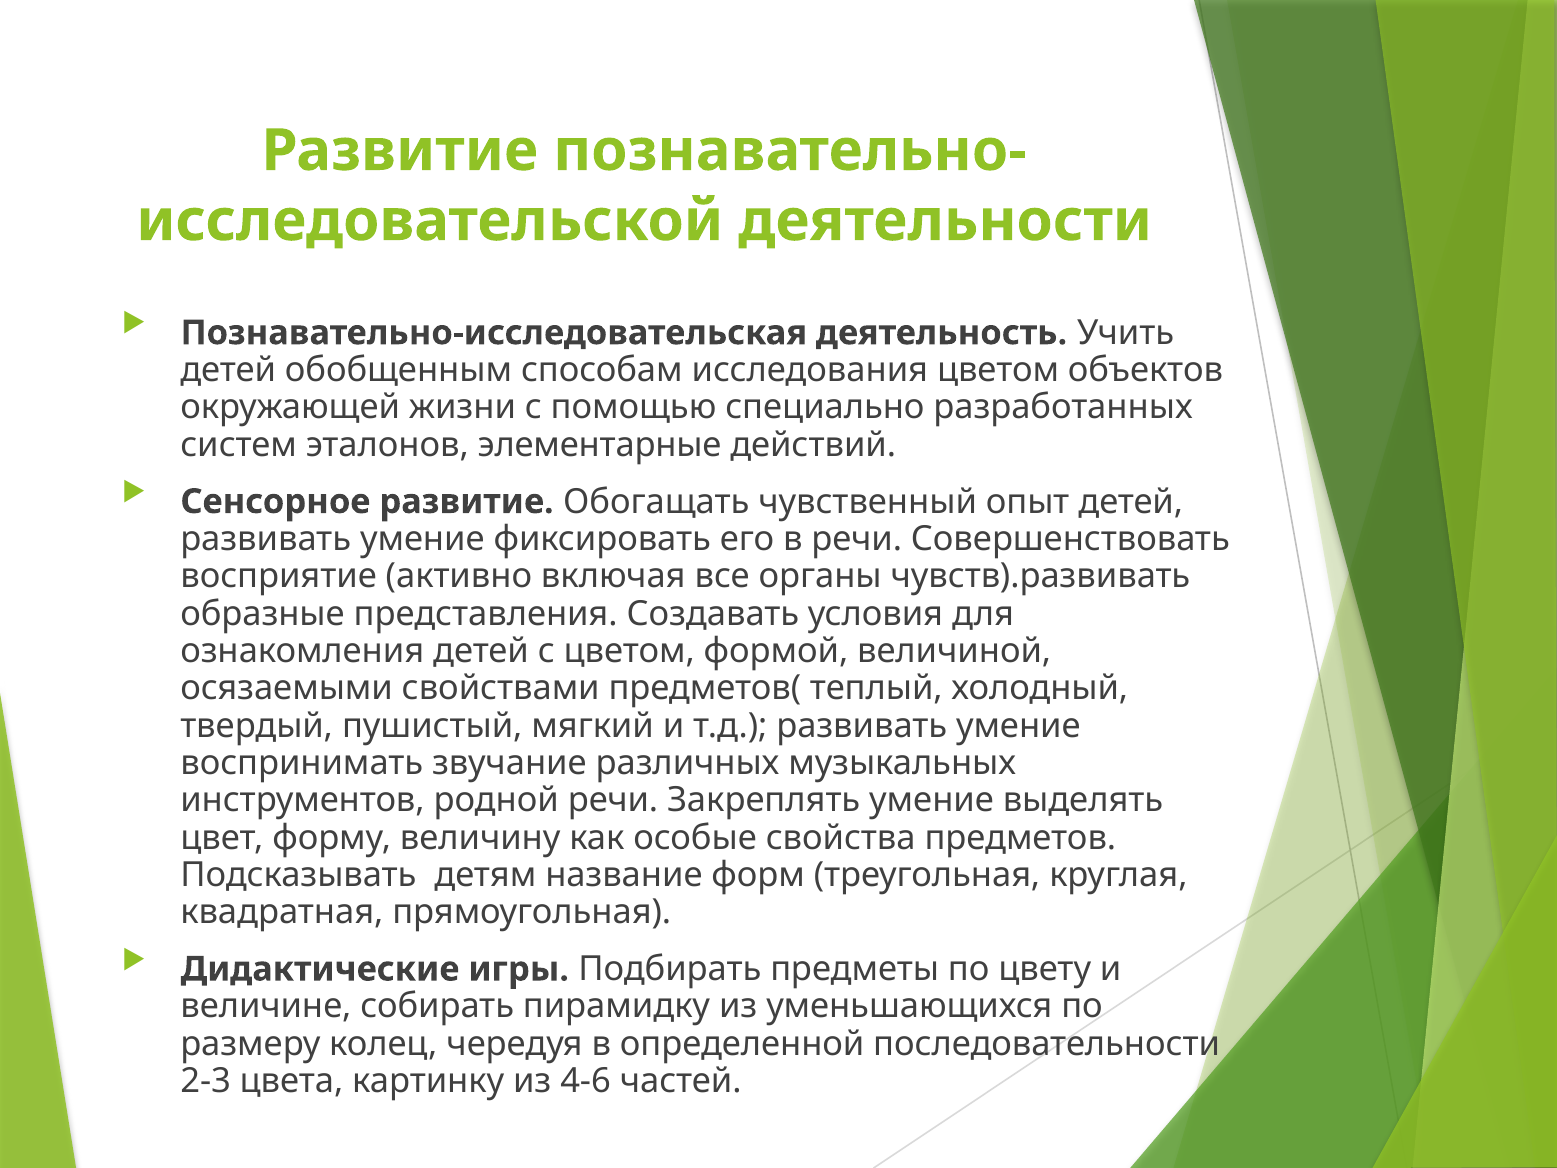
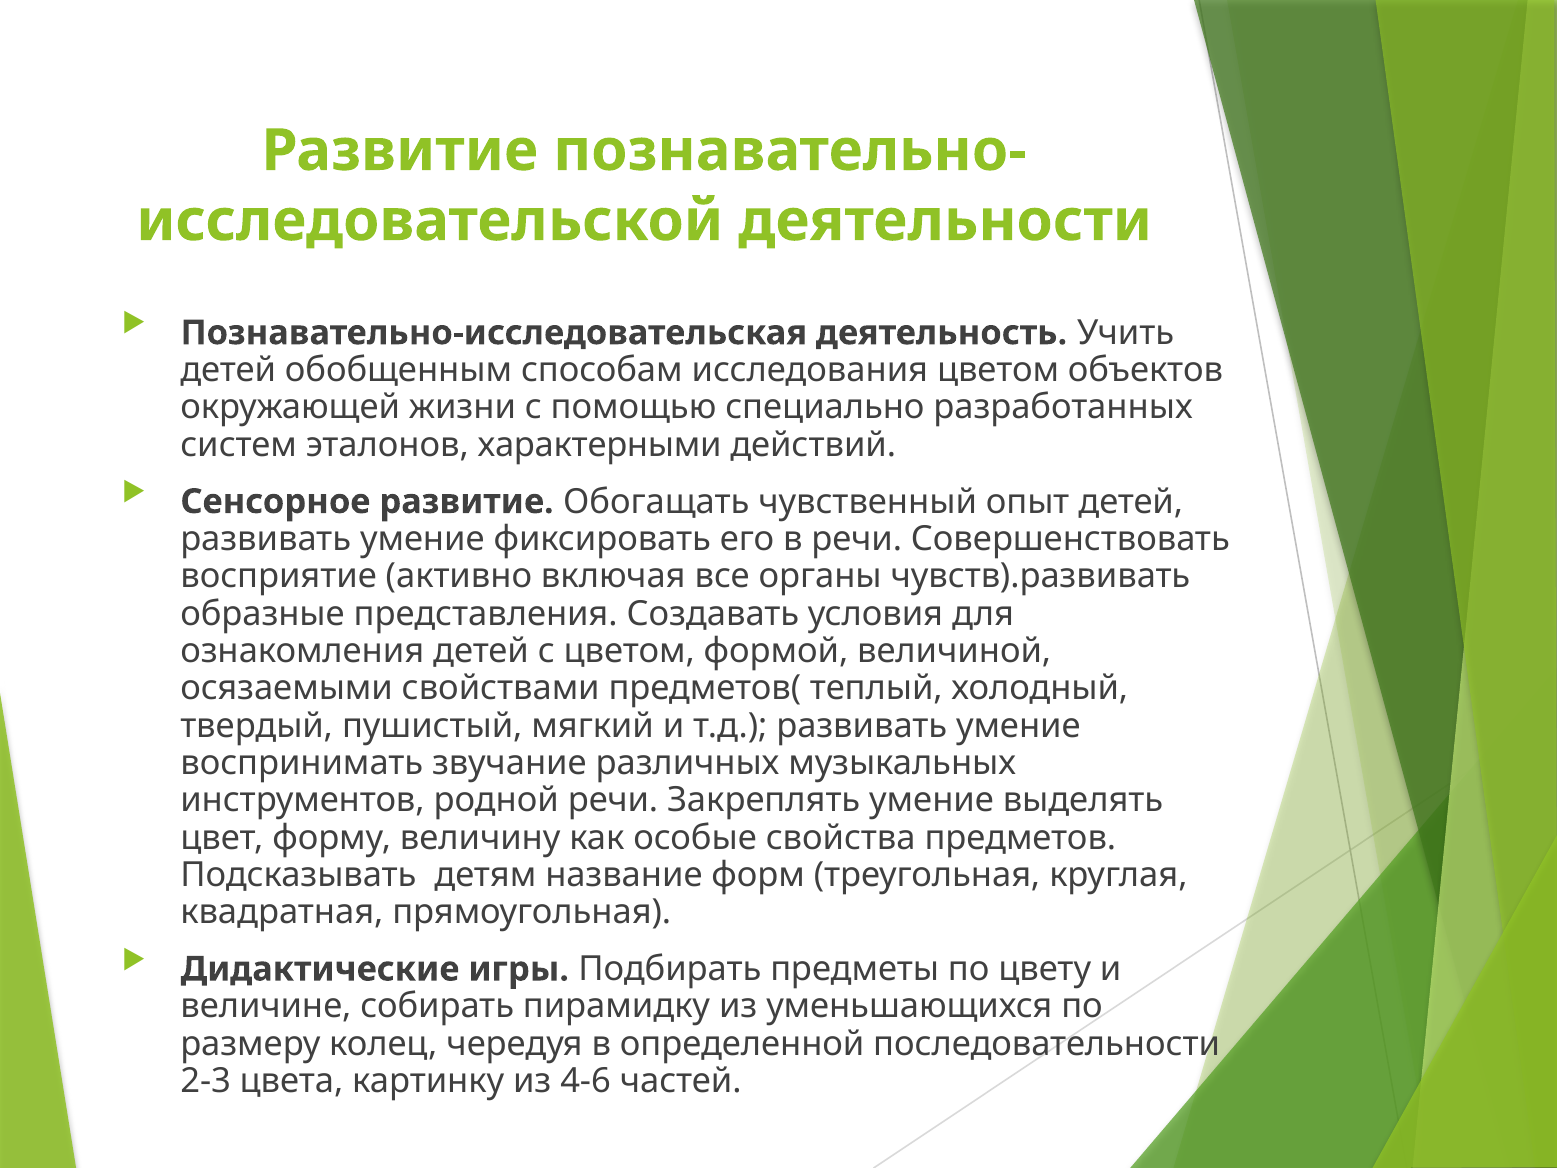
элементарные: элементарные -> характерными (600, 445)
